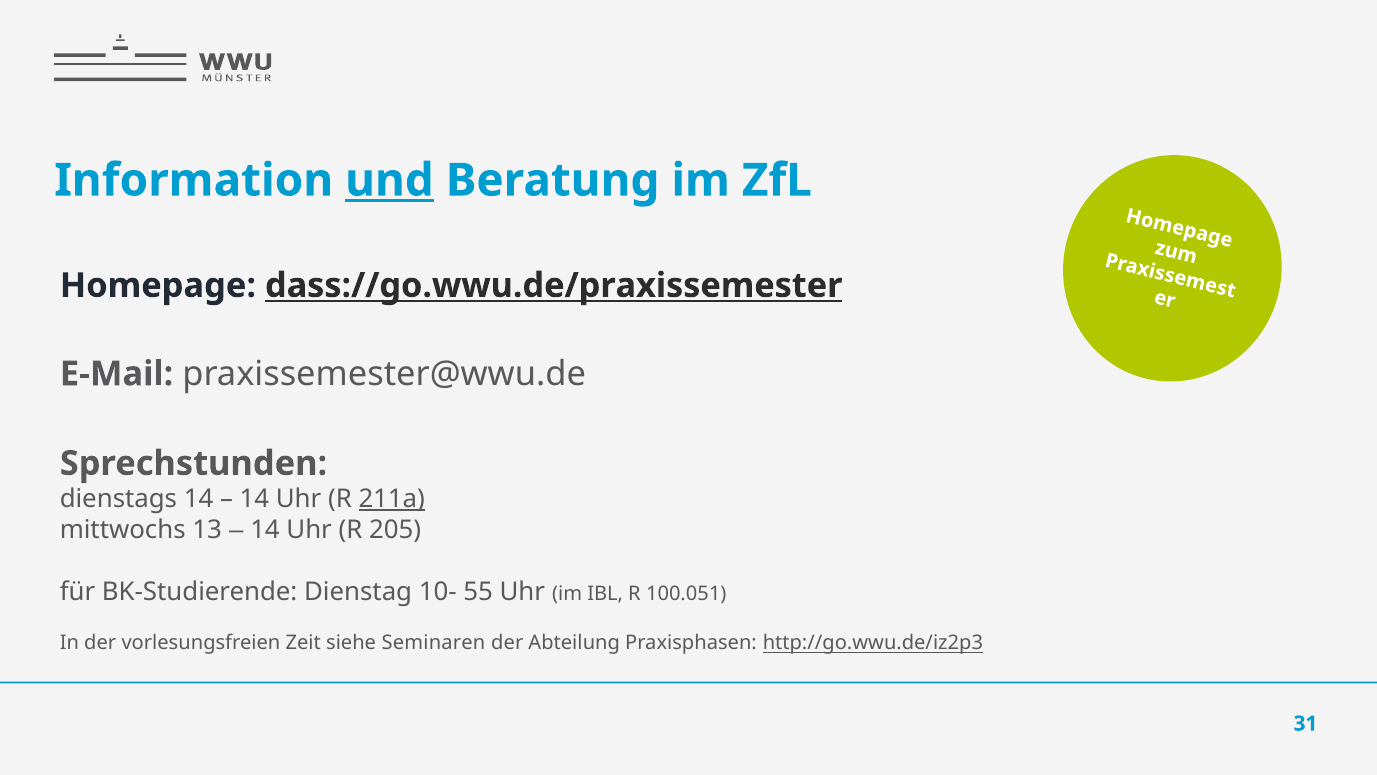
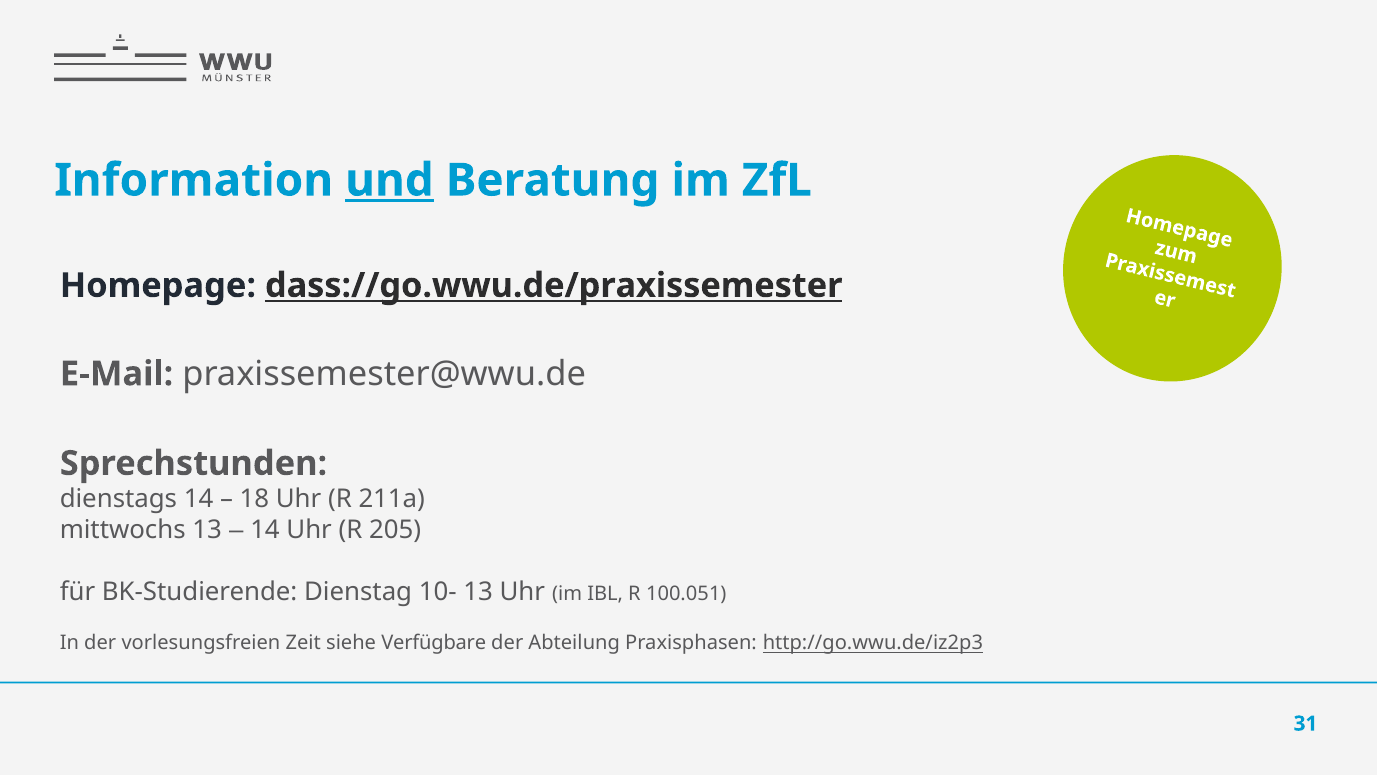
14: 14 -> 18 (254, 499)
211a underline: present -> none (392, 499)
10- 55: 55 -> 13 (478, 592)
Seminaren: Seminaren -> Verfügbare (434, 643)
